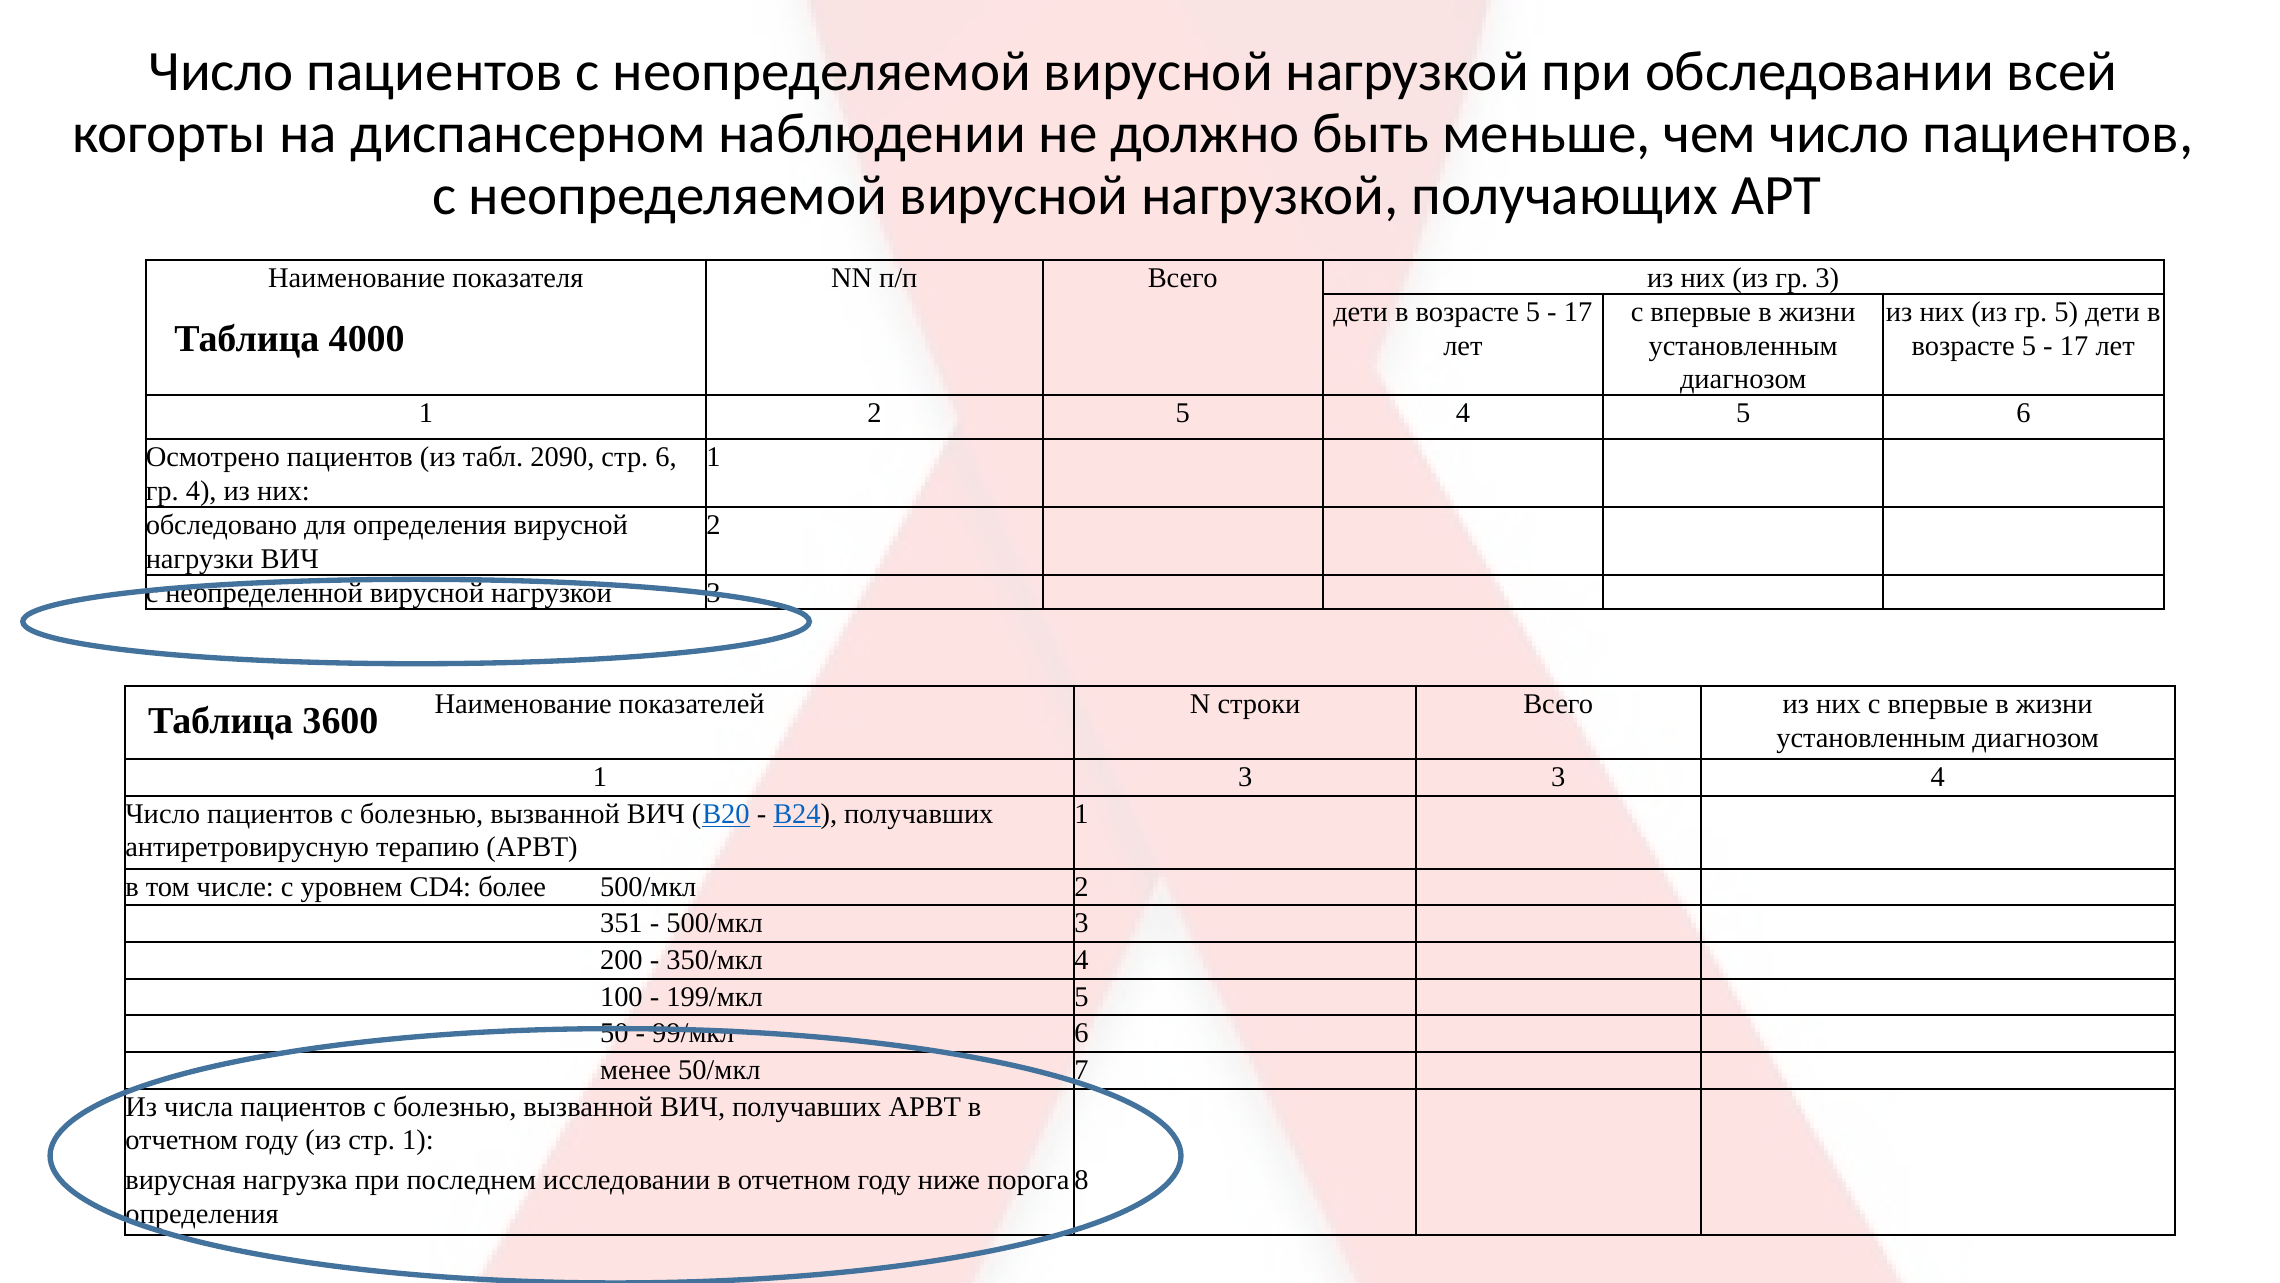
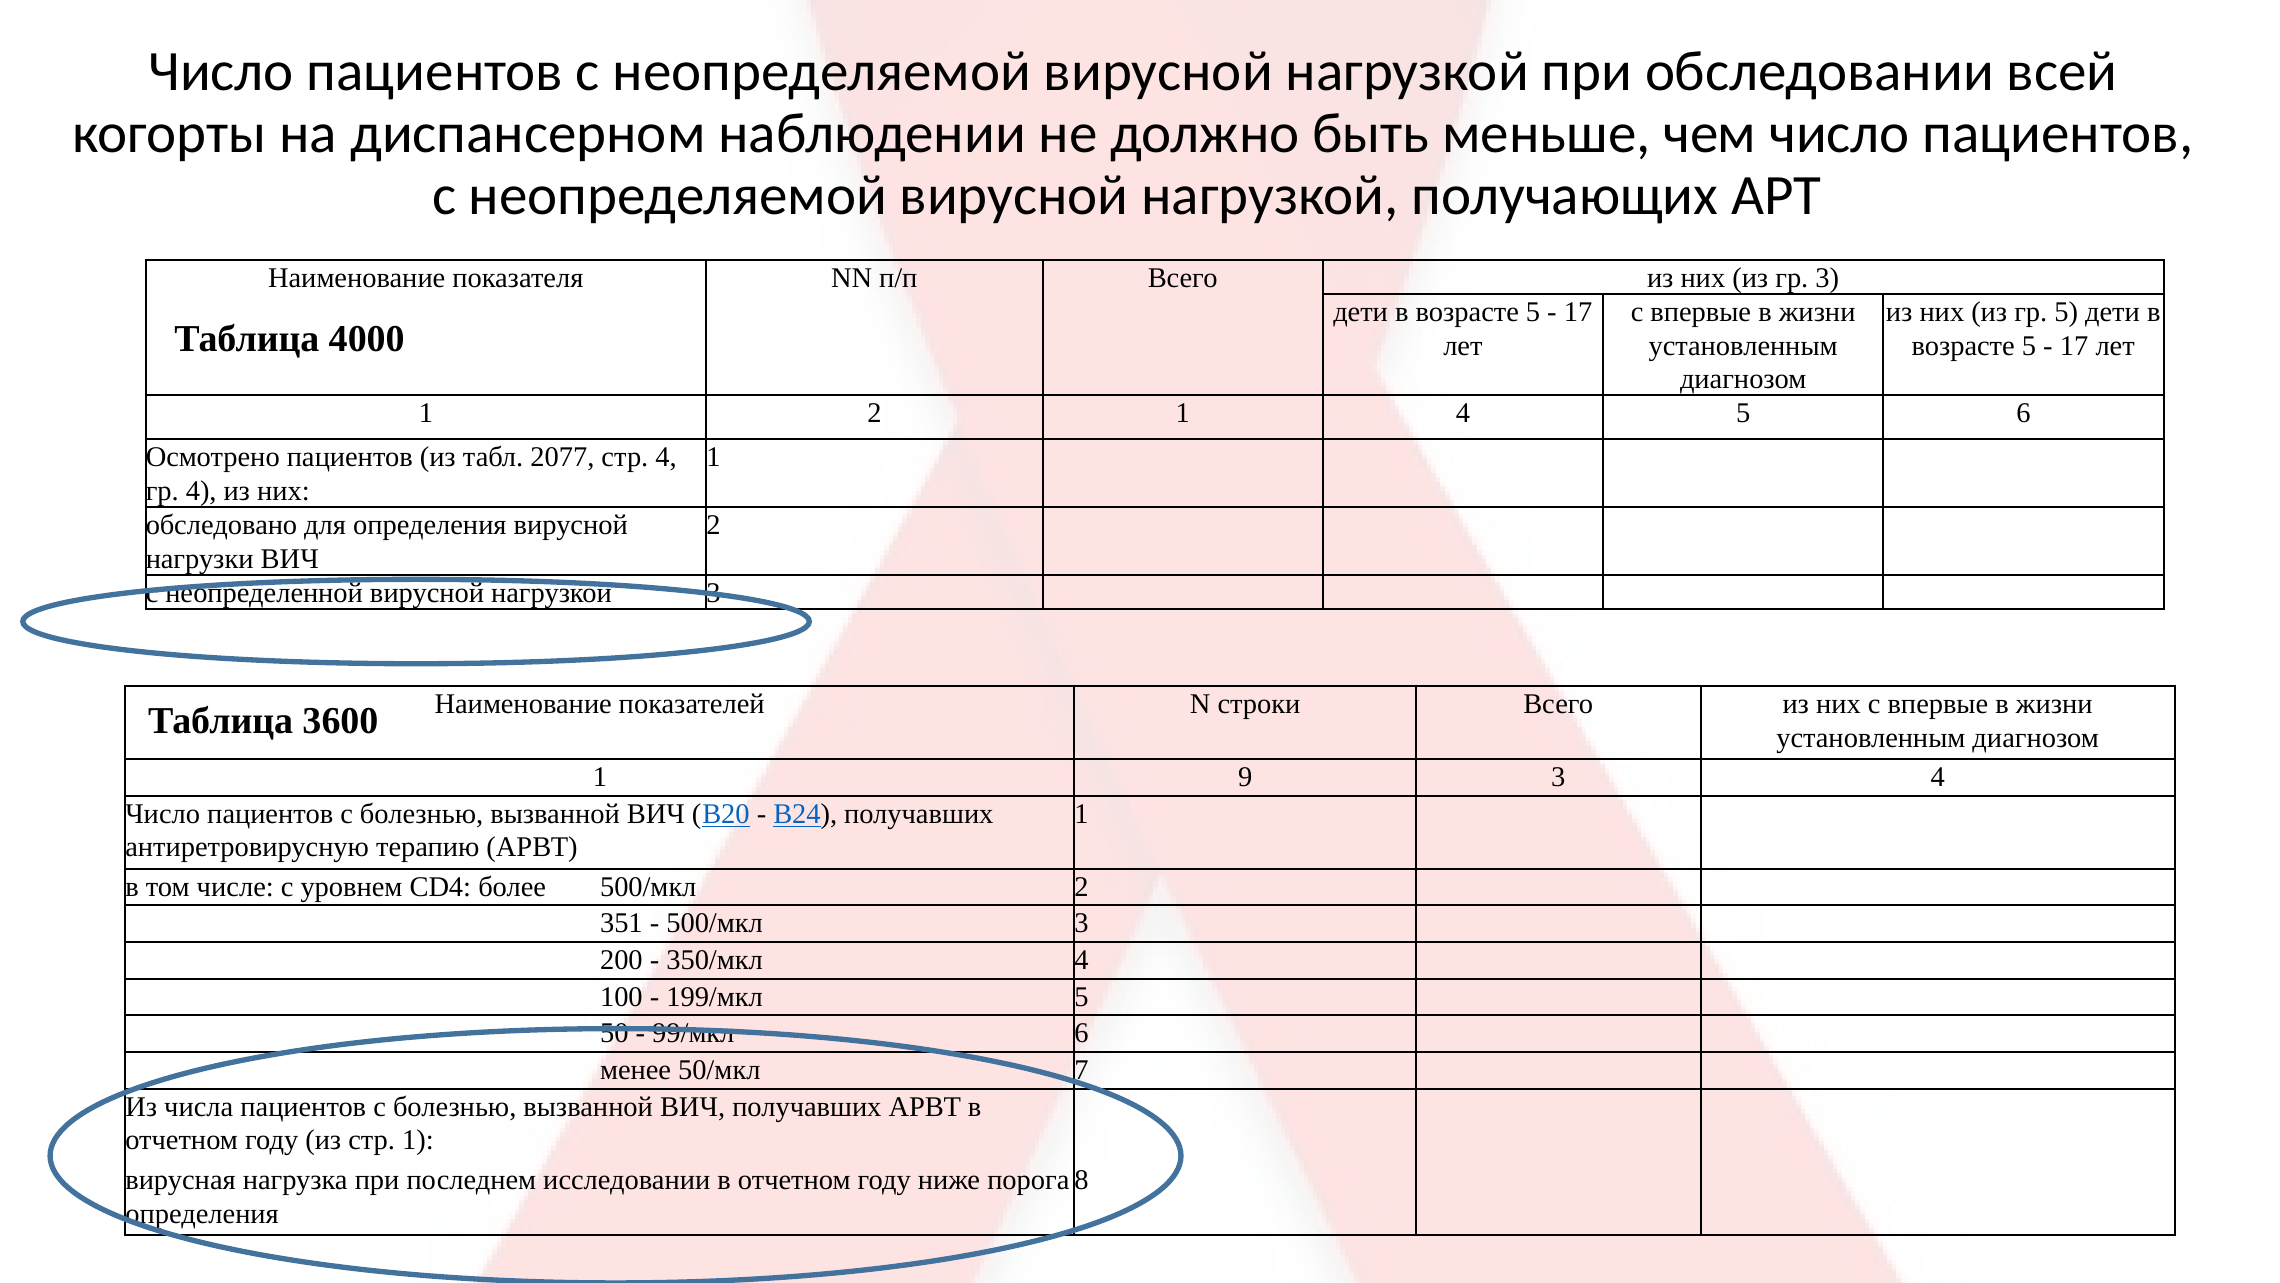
2 5: 5 -> 1 (1183, 413)
2090: 2090 -> 2077 (562, 457)
стр 6: 6 -> 4 (666, 457)
1 3: 3 -> 9 (1245, 777)
